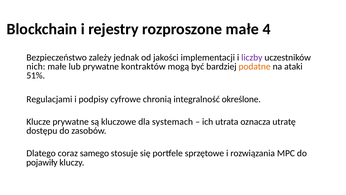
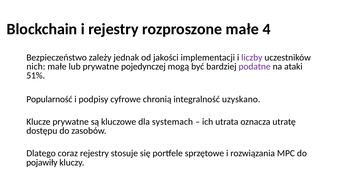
kontraktów: kontraktów -> pojedynczej (143, 66)
podatne colour: orange -> purple (255, 66)
Regulacjami: Regulacjami -> Popularność (49, 99)
określone: określone -> uzyskano (241, 99)
coraz samego: samego -> rejestry (94, 153)
